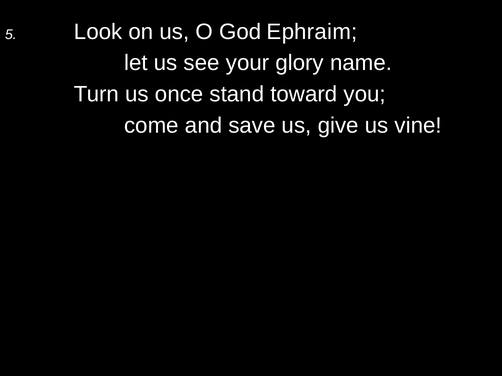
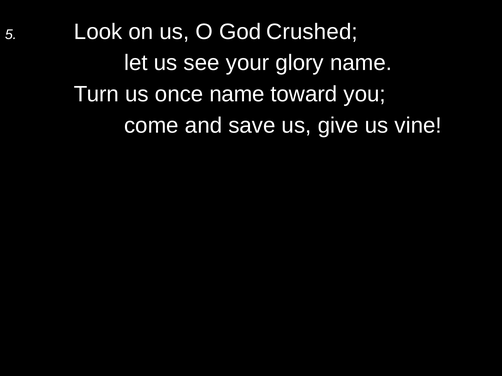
Ephraim: Ephraim -> Crushed (312, 32)
once stand: stand -> name (237, 94)
